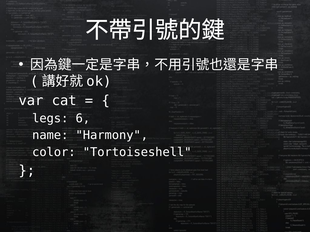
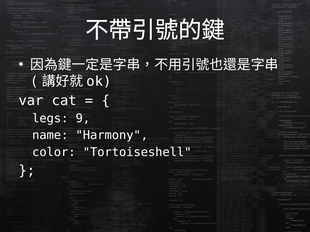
6: 6 -> 9 (83, 119)
